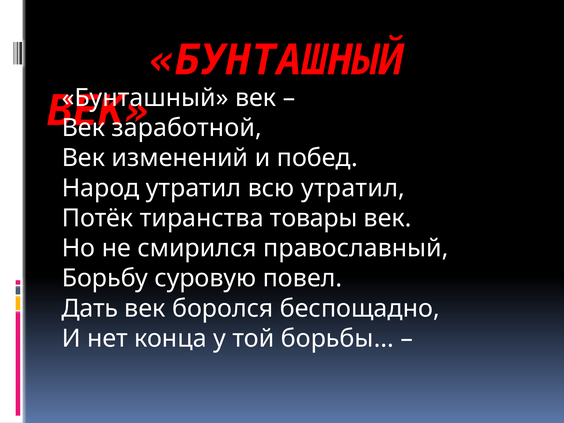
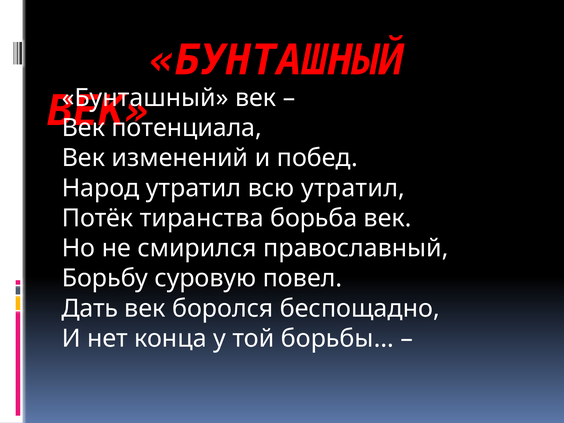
заработной: заработной -> потенциала (187, 128)
товары: товары -> борьба (314, 218)
